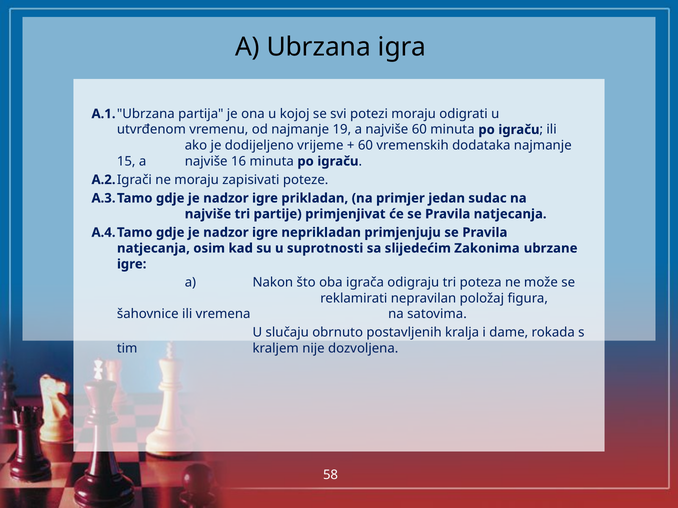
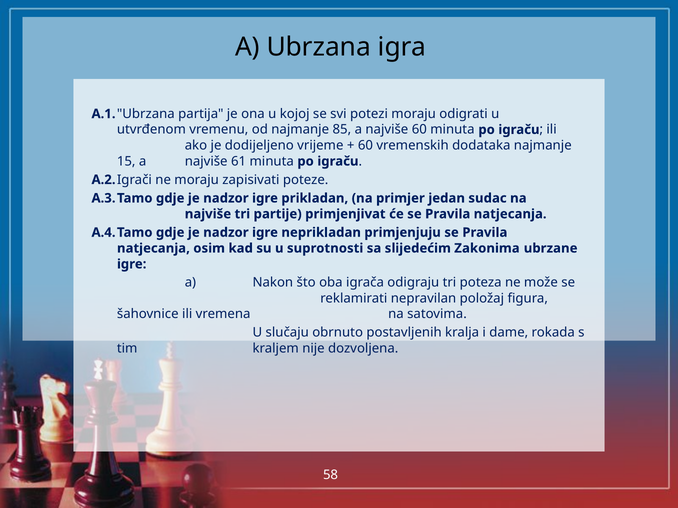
19: 19 -> 85 (342, 130)
16: 16 -> 61 (239, 161)
